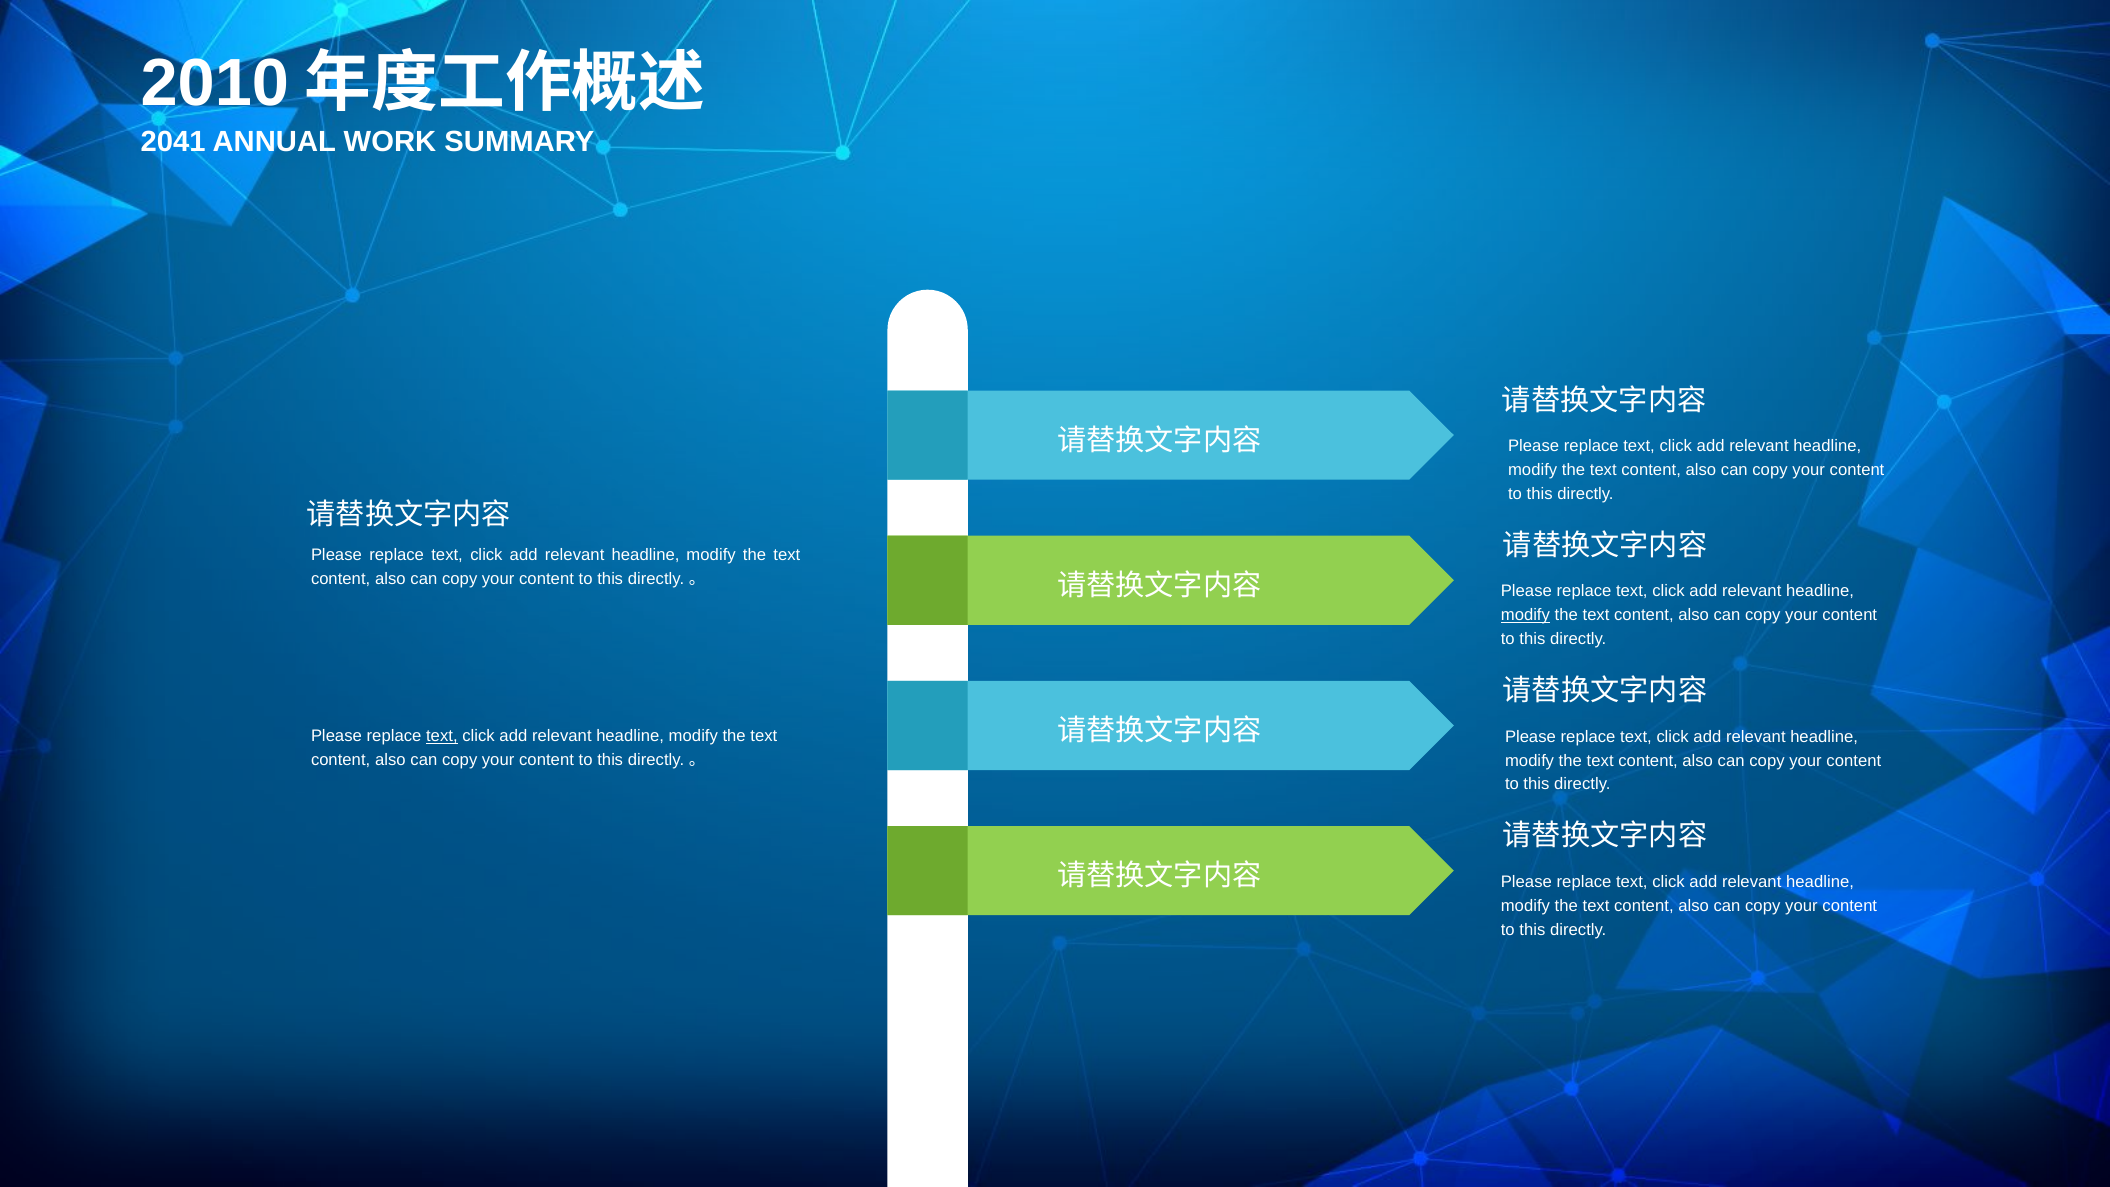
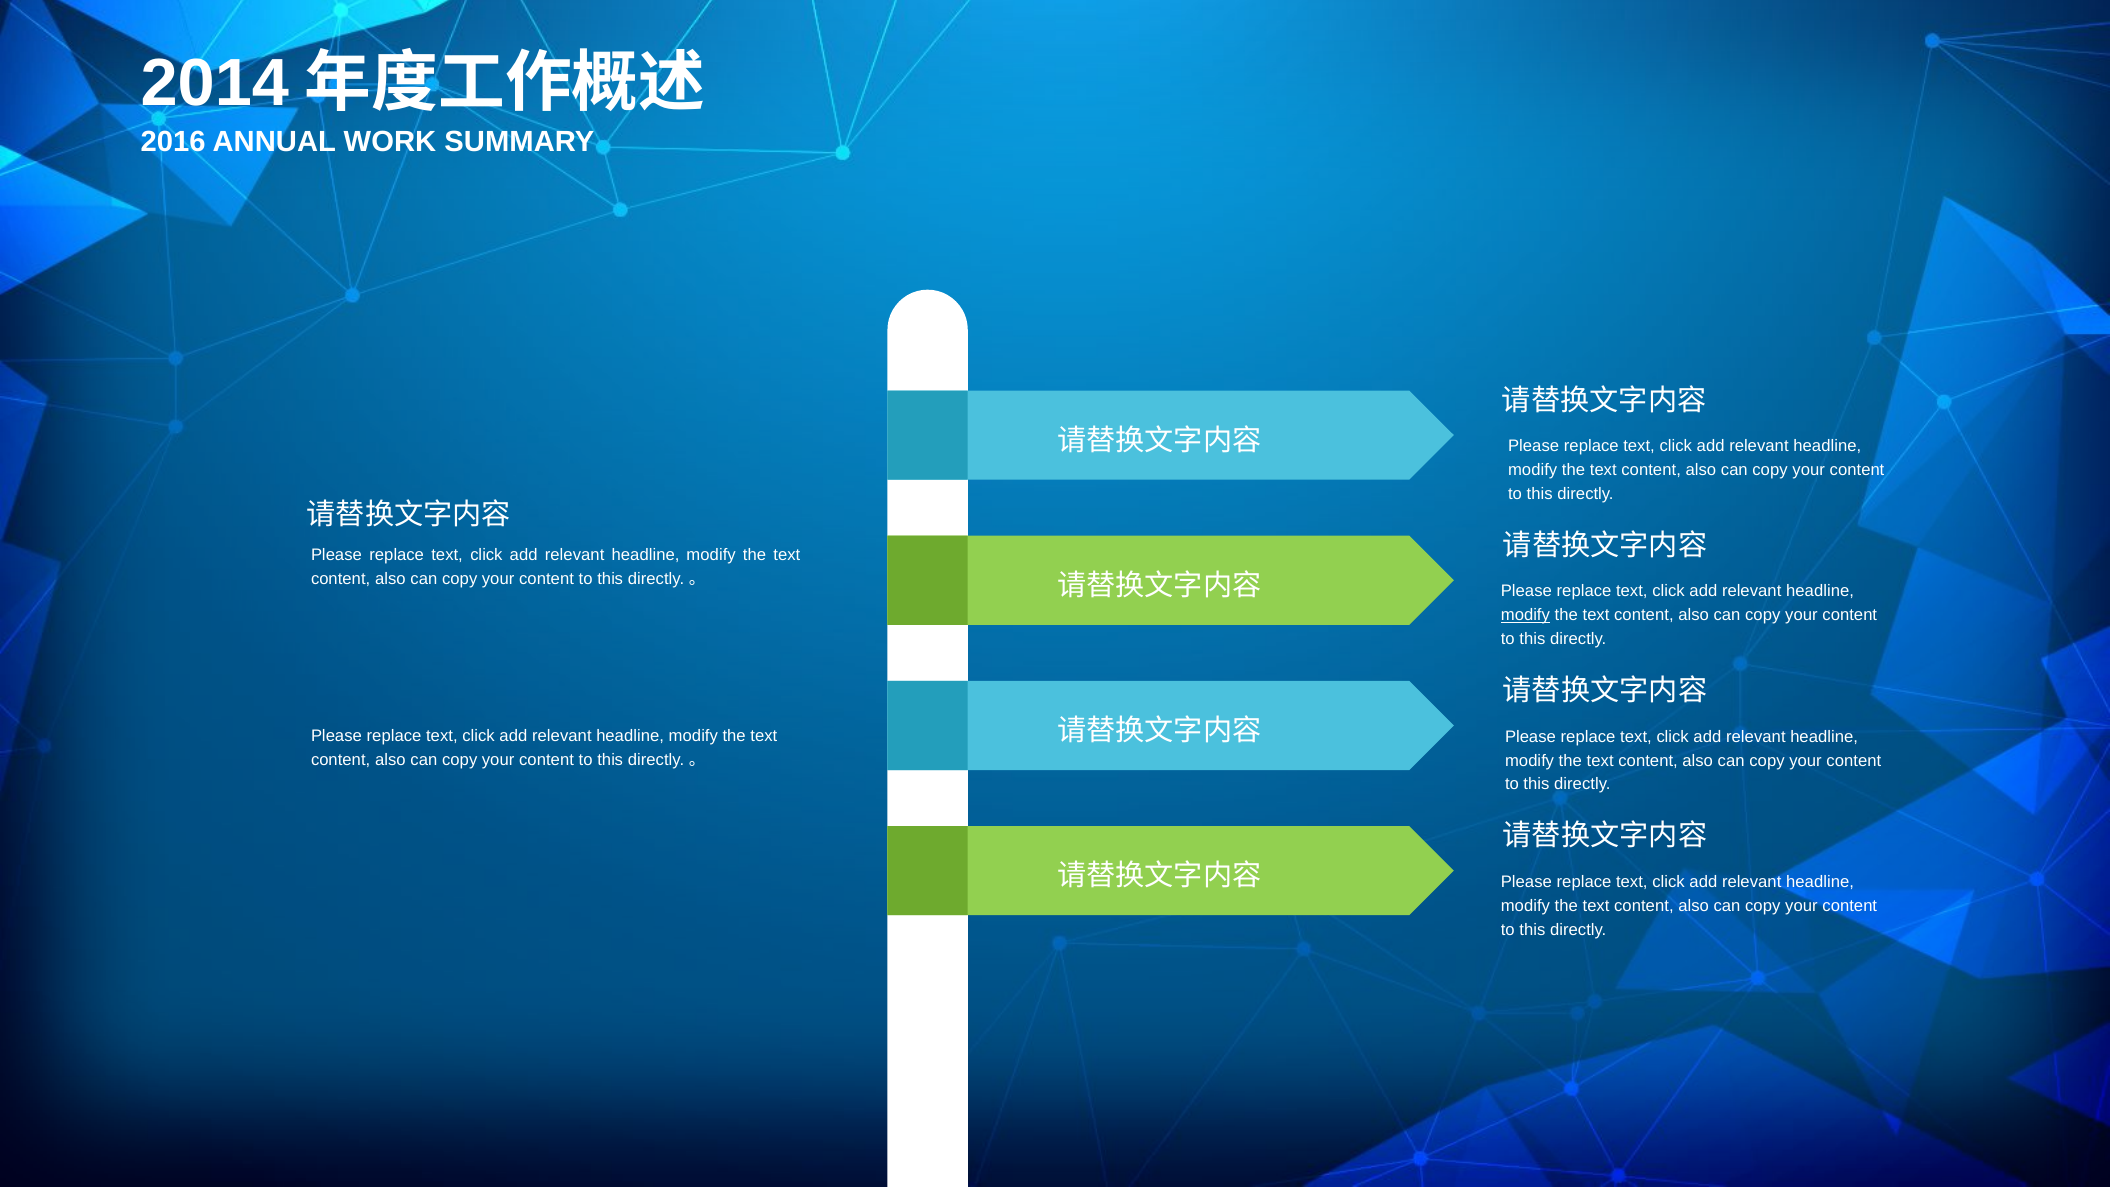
2010: 2010 -> 2014 (215, 83)
2041: 2041 -> 2016 (173, 142)
text underline: present -> none (442, 736)
